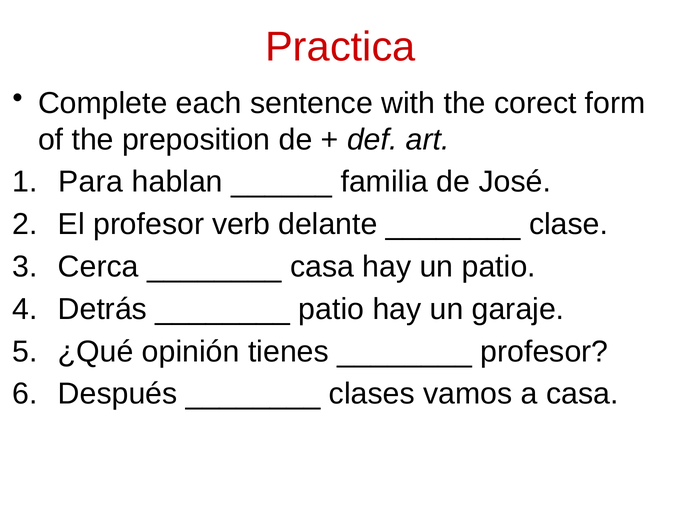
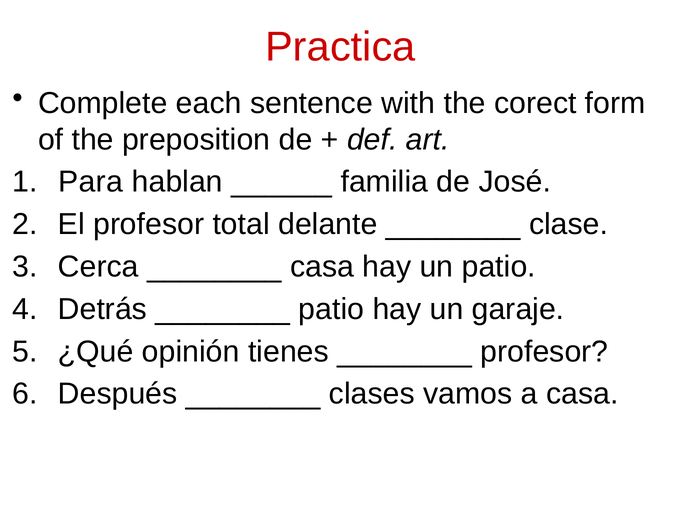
verb: verb -> total (241, 224)
